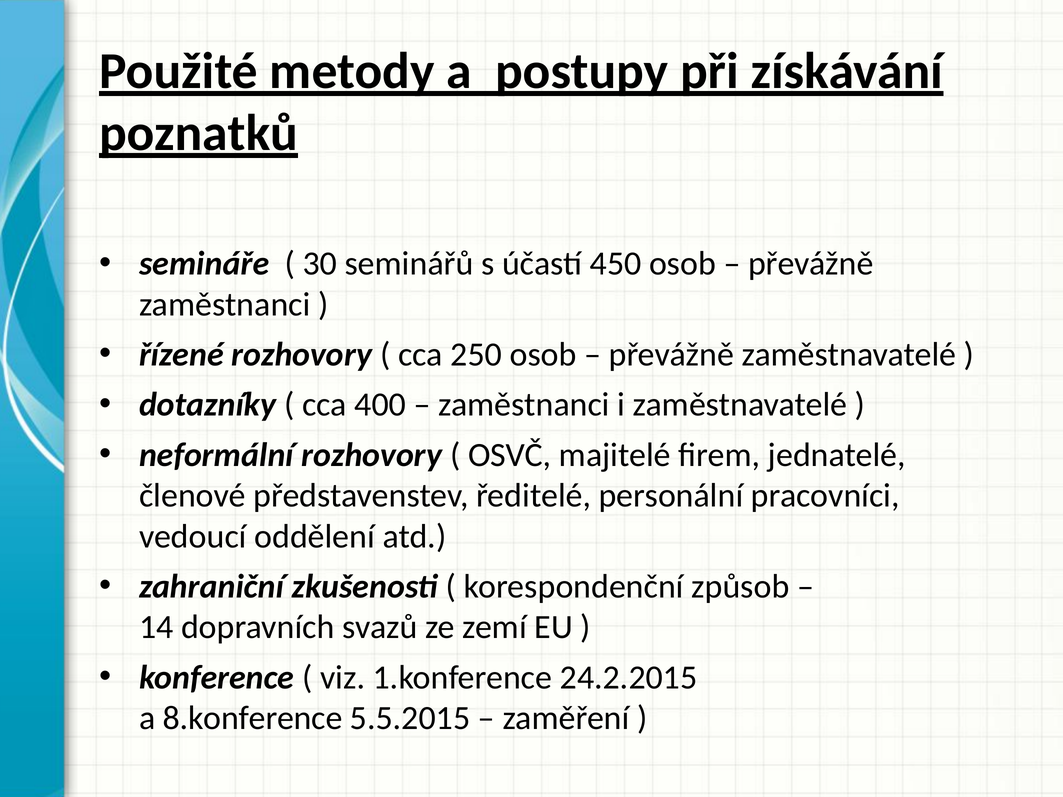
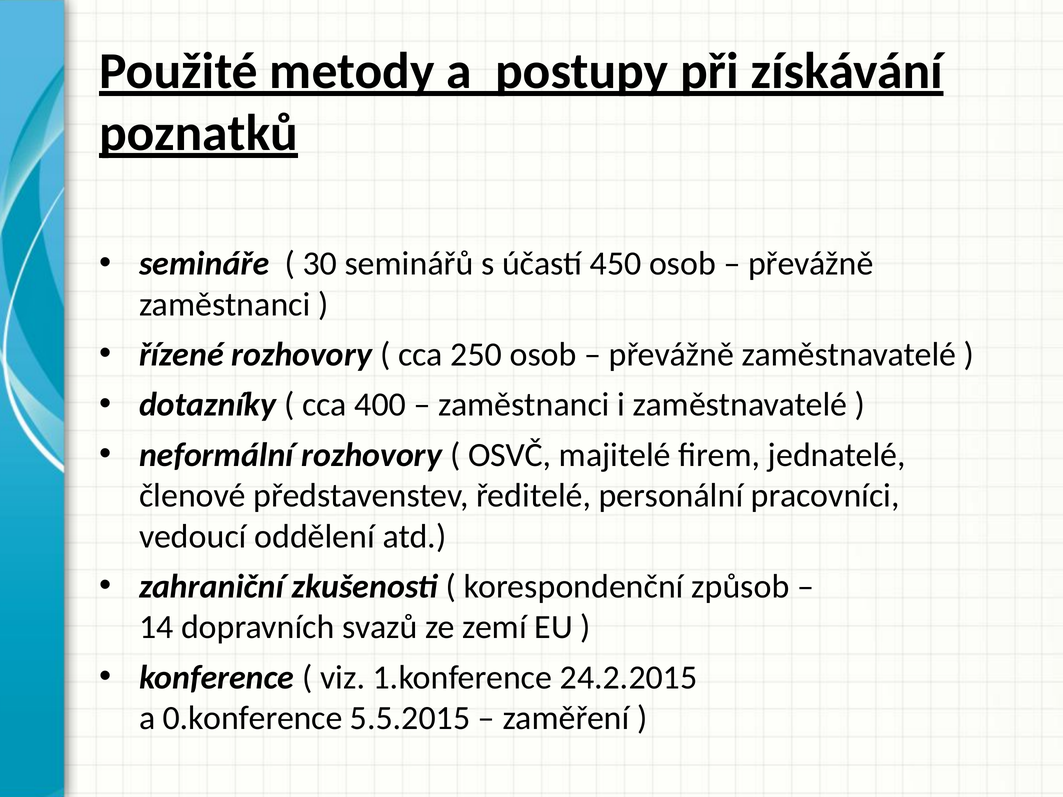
8.konference: 8.konference -> 0.konference (253, 718)
